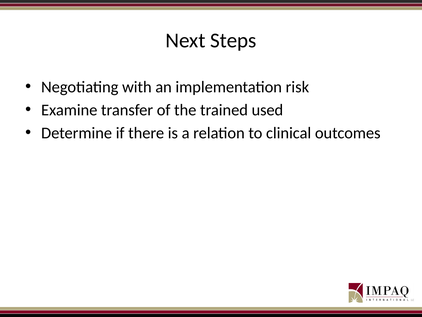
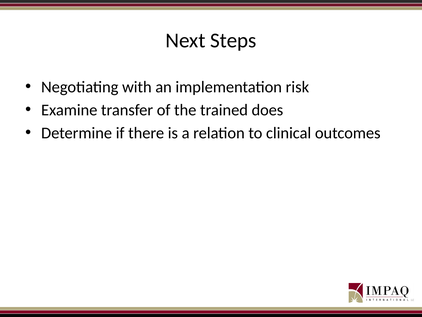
used: used -> does (267, 110)
